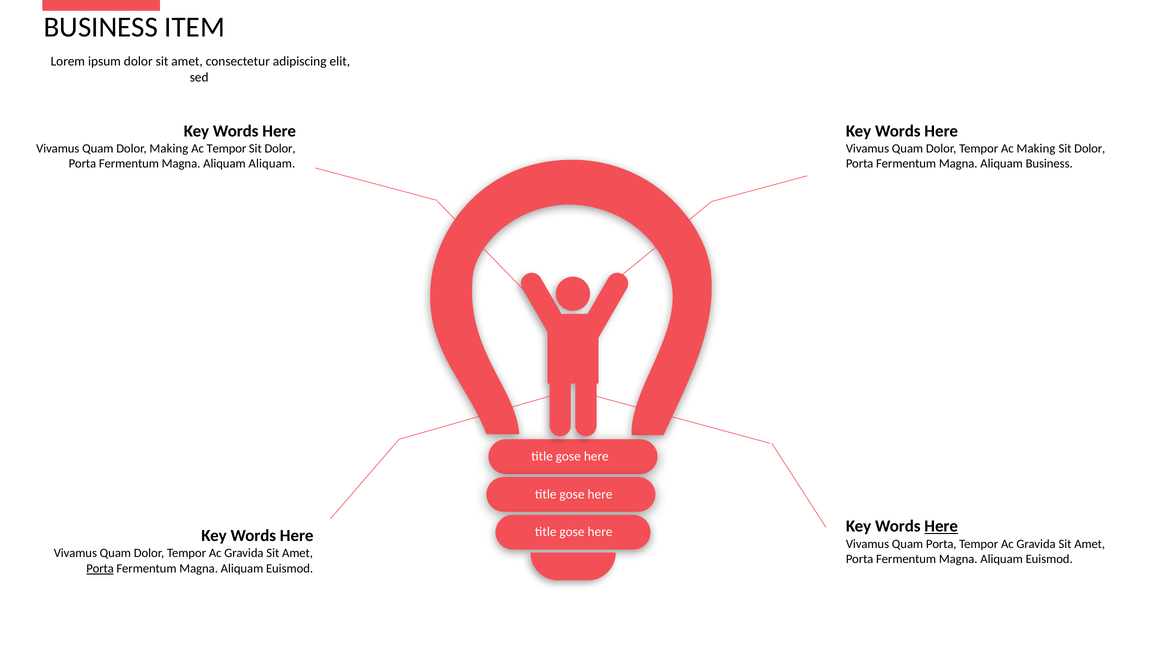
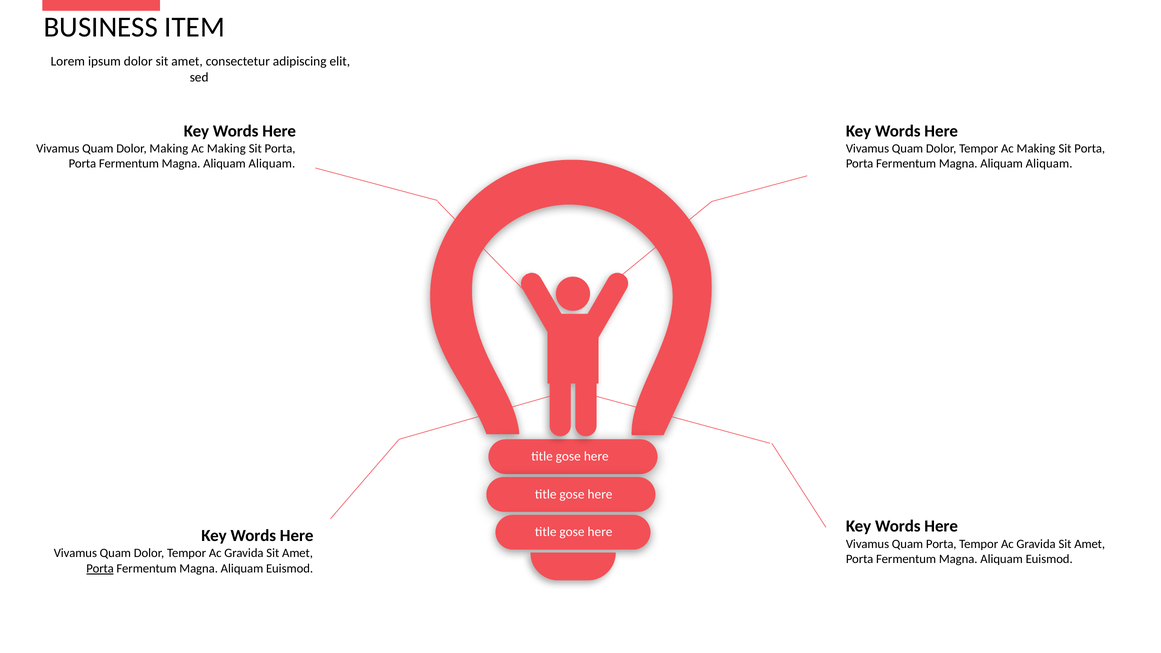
Tempor: Tempor -> Making (226, 149)
Dolor: Dolor -> Porta (280, 149)
Dolor: Dolor -> Porta (1090, 149)
Business: Business -> Aliquam (1049, 164)
Here underline: present -> none (941, 526)
